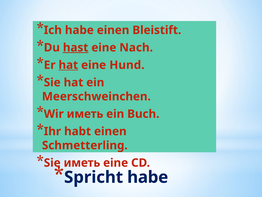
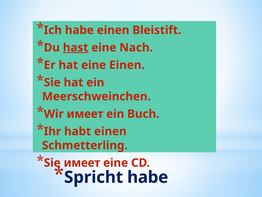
hat underline: present -> none (68, 65)
eine Hund: Hund -> Einen (127, 65)
Wir иметь: иметь -> имеет (85, 114)
Sie иметь: иметь -> имеет (82, 162)
